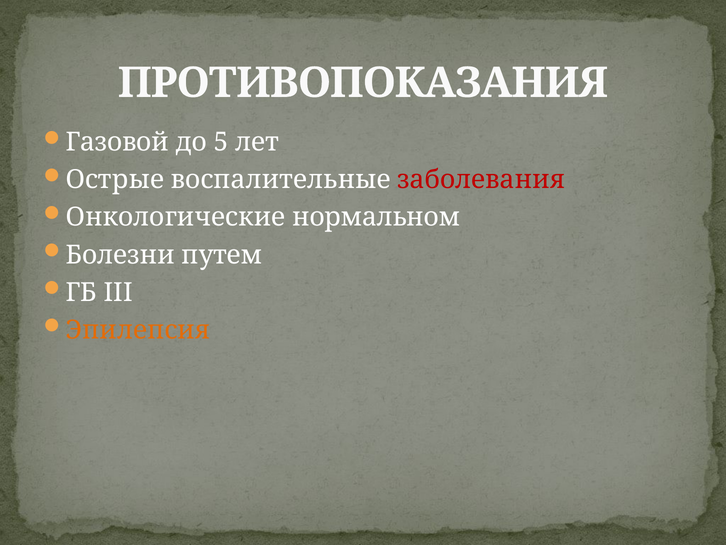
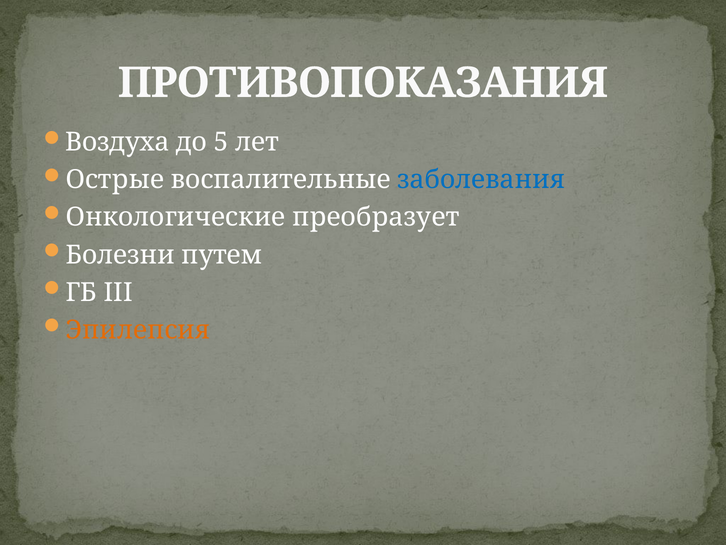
Газовой: Газовой -> Воздуха (117, 142)
заболевания colour: red -> blue (481, 180)
нормальном: нормальном -> преобразует (376, 217)
